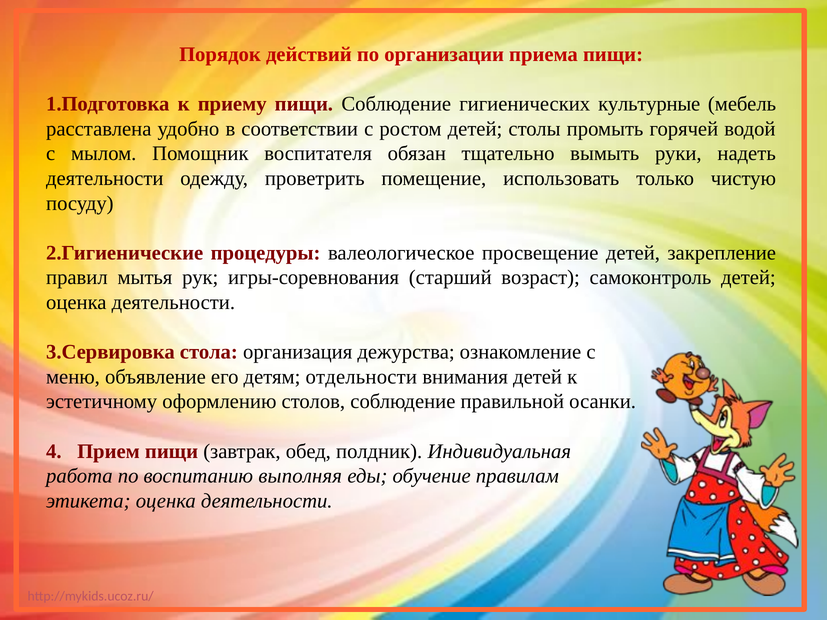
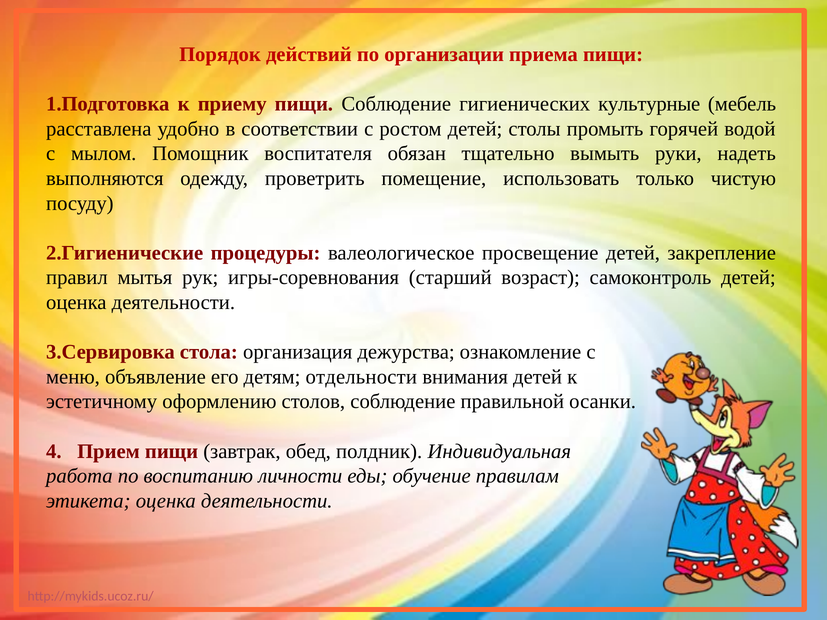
деятельности: деятельности -> выполняются (105, 179)
выполняя: выполняя -> личности (300, 476)
